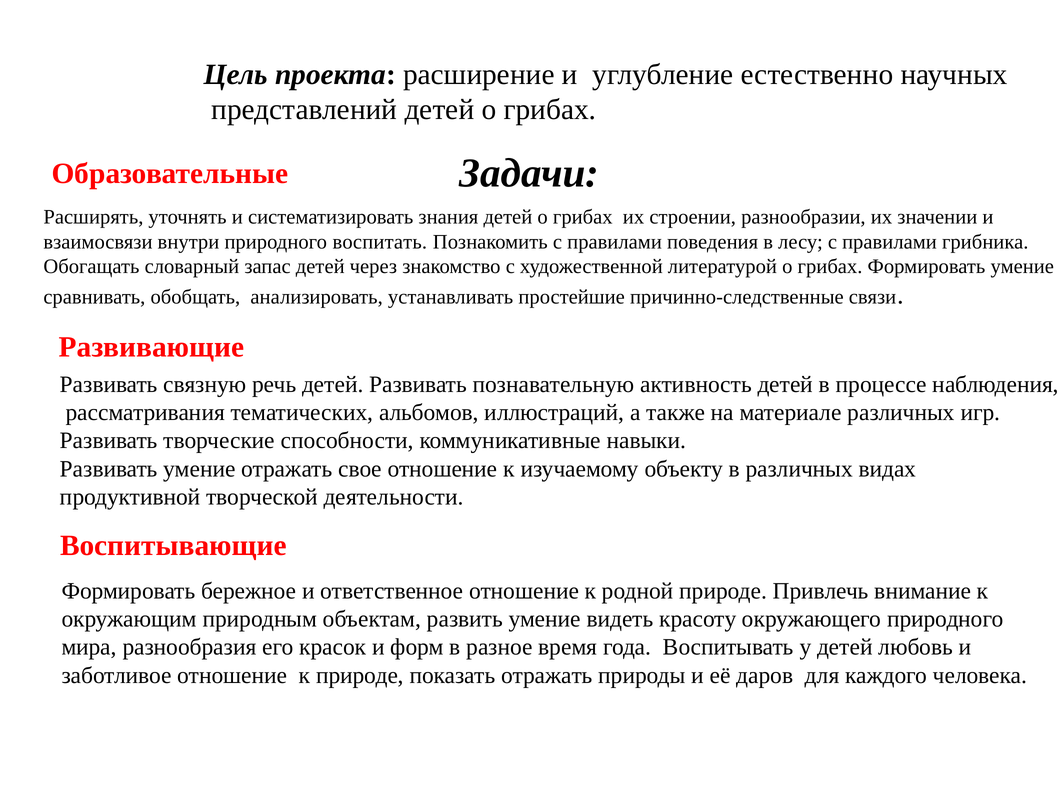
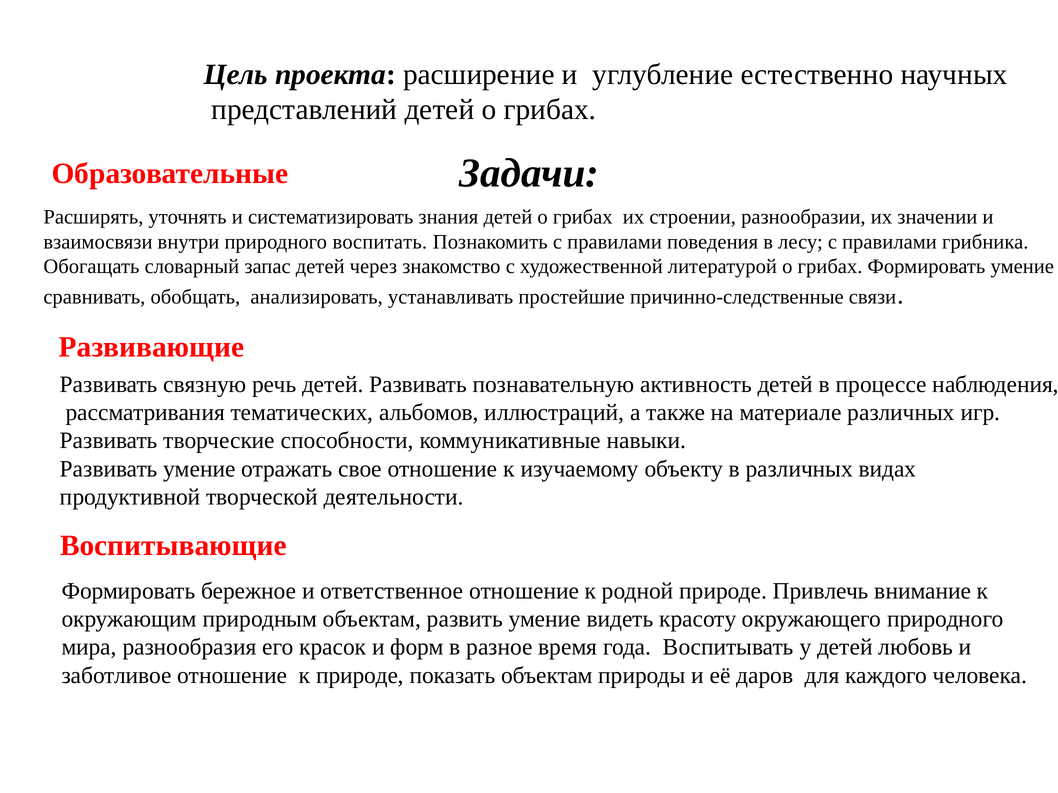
показать отражать: отражать -> объектам (547, 676)
